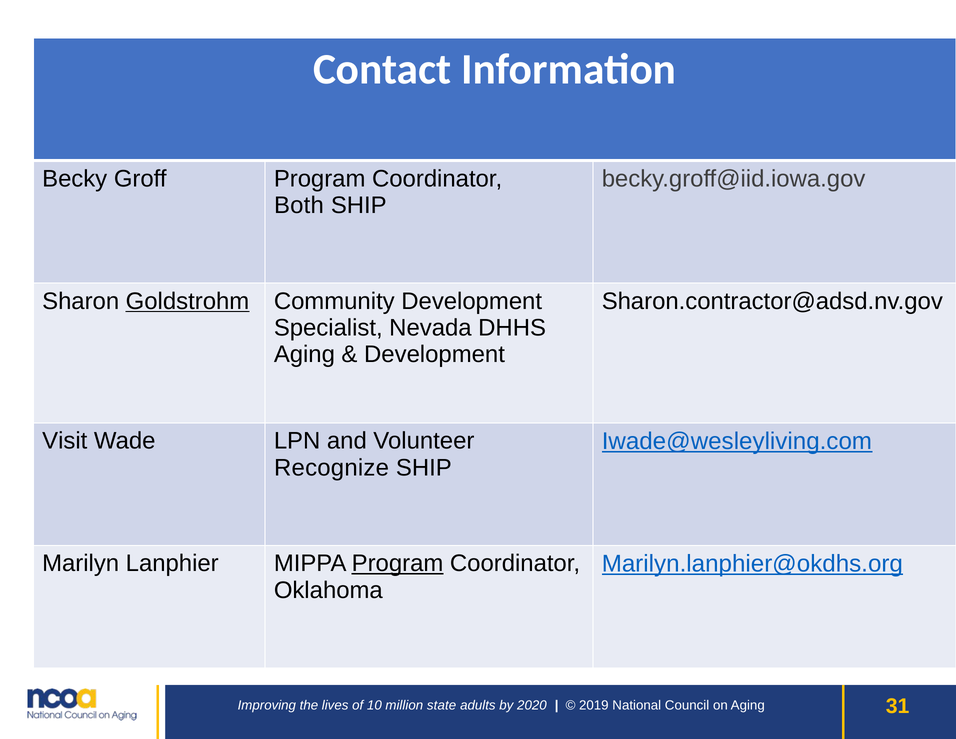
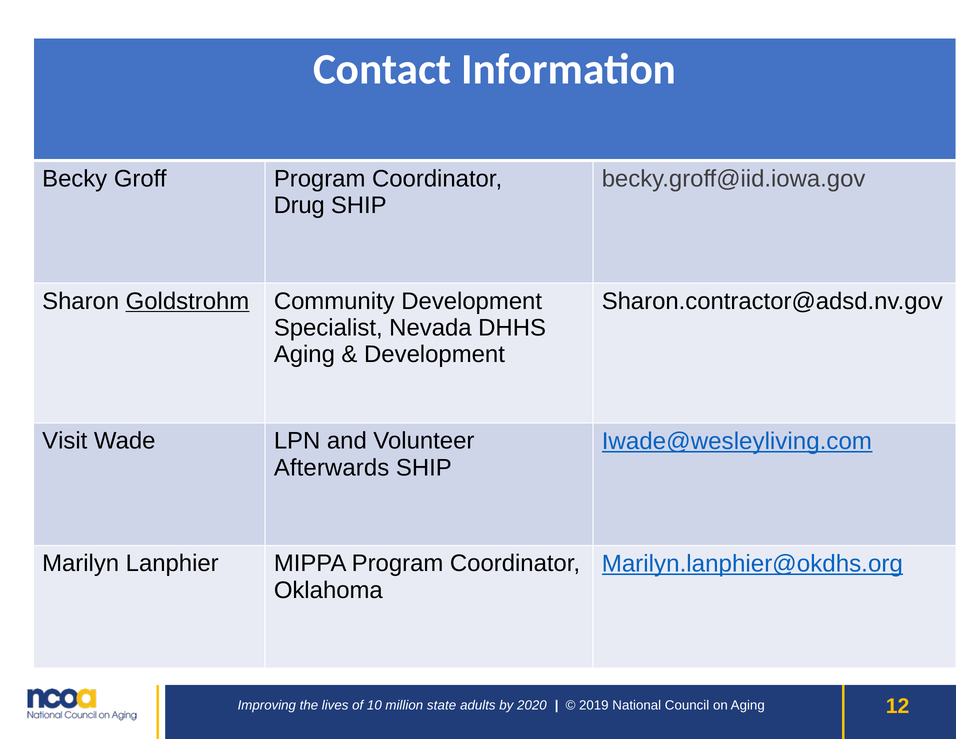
Both: Both -> Drug (299, 205)
Recognize: Recognize -> Afterwards (332, 468)
Program underline: present -> none (398, 563)
31: 31 -> 12 (898, 706)
